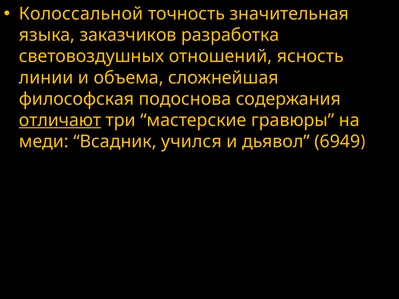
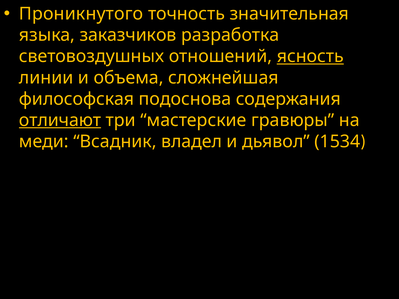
Колоссальной: Колоссальной -> Проникнутого (81, 14)
ясность underline: none -> present (310, 56)
учился: учился -> владел (192, 142)
6949: 6949 -> 1534 (337, 142)
